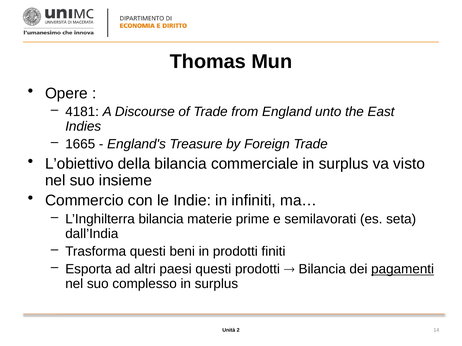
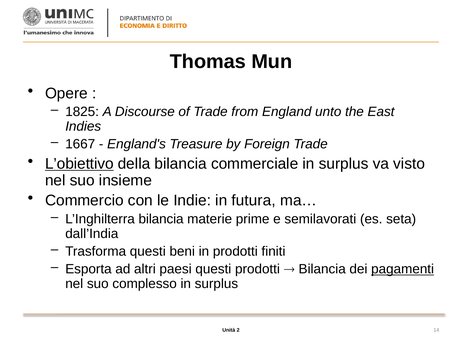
4181: 4181 -> 1825 (82, 112)
1665: 1665 -> 1667 (80, 144)
L’obiettivo underline: none -> present (79, 164)
infiniti: infiniti -> futura (254, 201)
